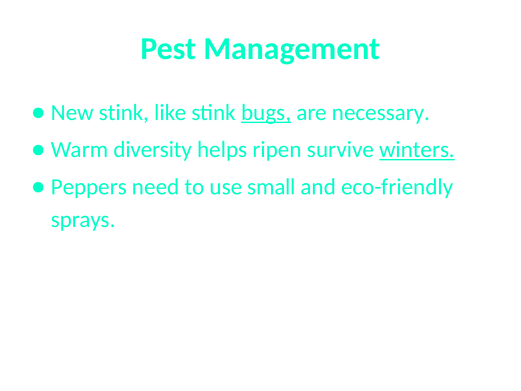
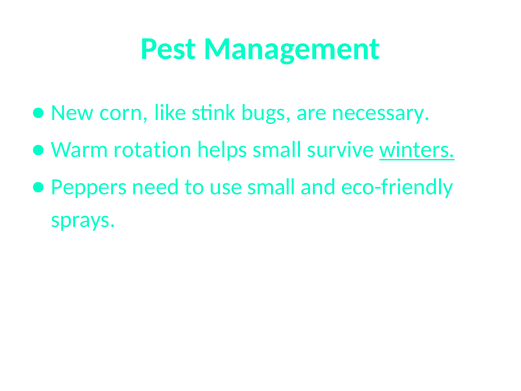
New stink: stink -> corn (124, 112)
bugs underline: present -> none (266, 112)
diversity: diversity -> rotation (153, 150)
helps ripen: ripen -> small (277, 150)
